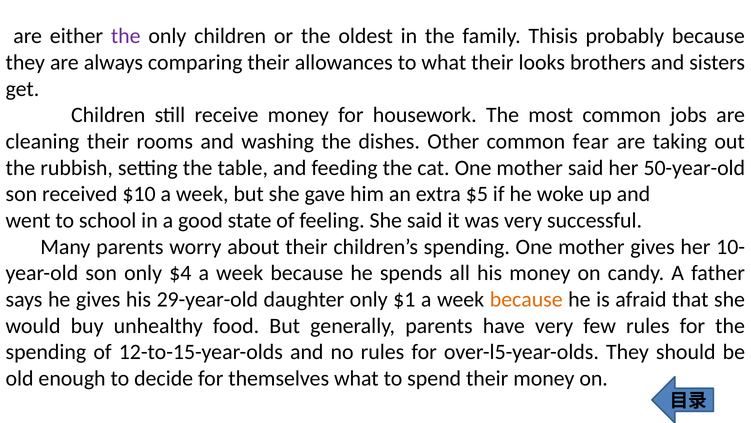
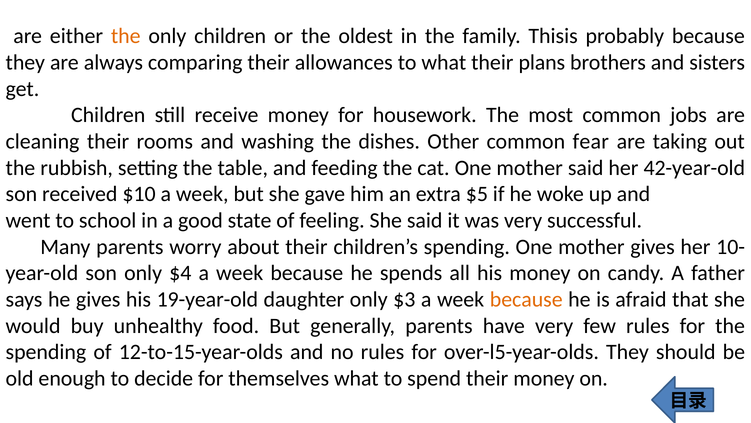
the colour: purple -> orange (126, 36)
looks: looks -> plans (542, 62)
50-year-old: 50-year-old -> 42-year-old (694, 168)
29-year-old: 29-year-old -> 19-year-old (207, 299)
$1: $1 -> $3 (404, 299)
